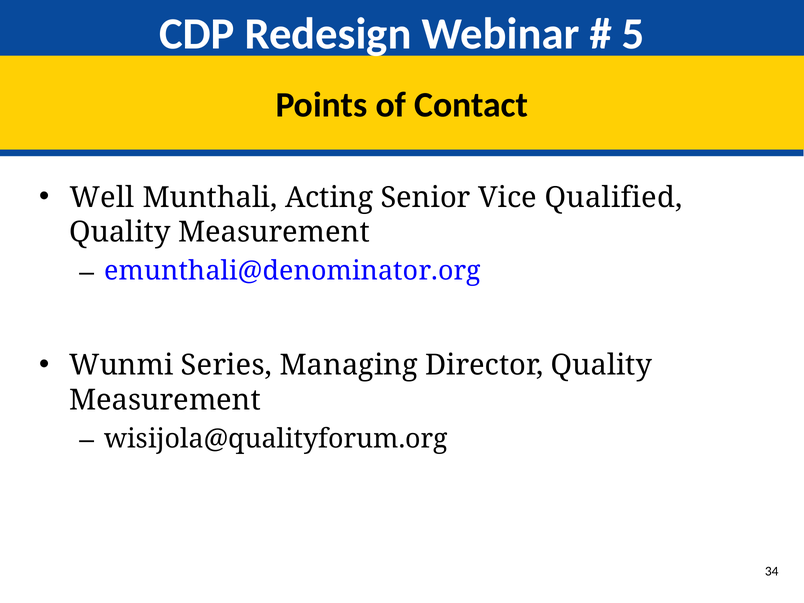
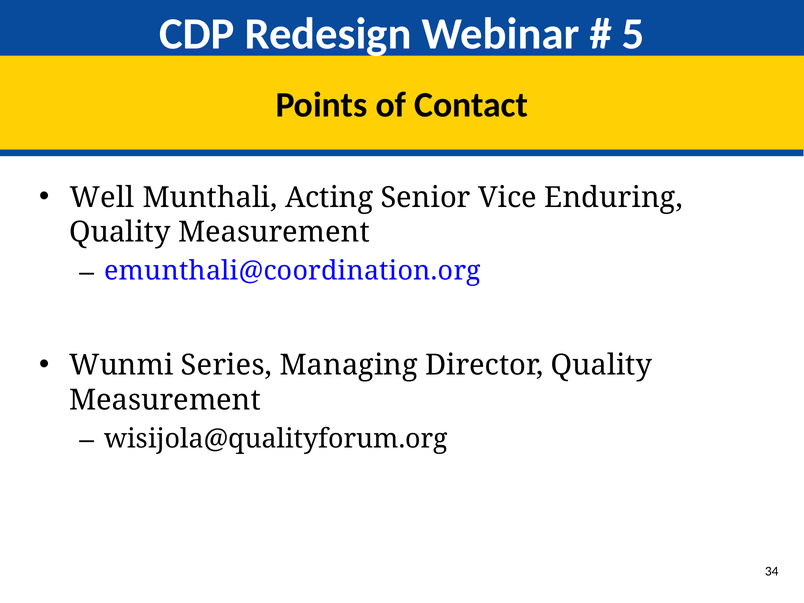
Qualified: Qualified -> Enduring (614, 197)
emunthali@denominator.org: emunthali@denominator.org -> emunthali@coordination.org (293, 271)
